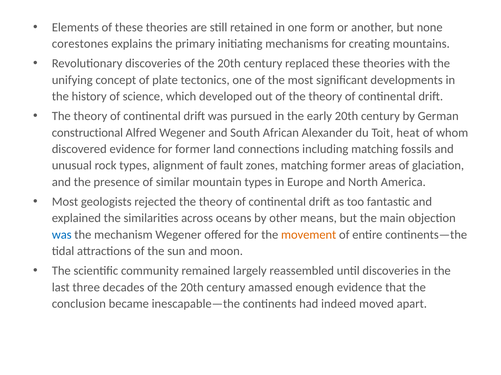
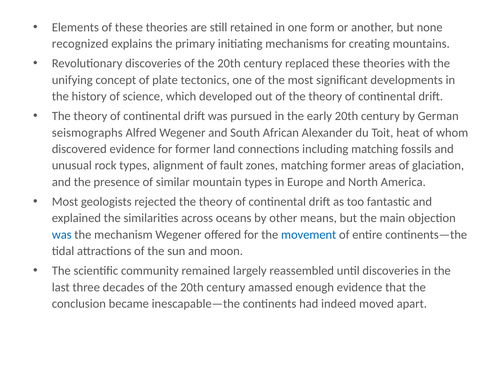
corestones: corestones -> recognized (80, 44)
constructional: constructional -> seismographs (87, 133)
movement colour: orange -> blue (309, 235)
